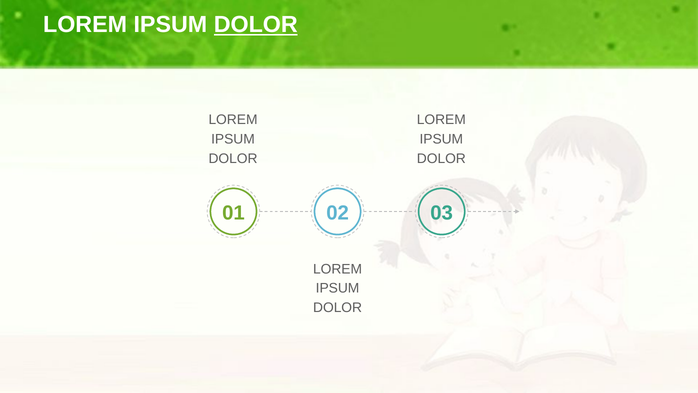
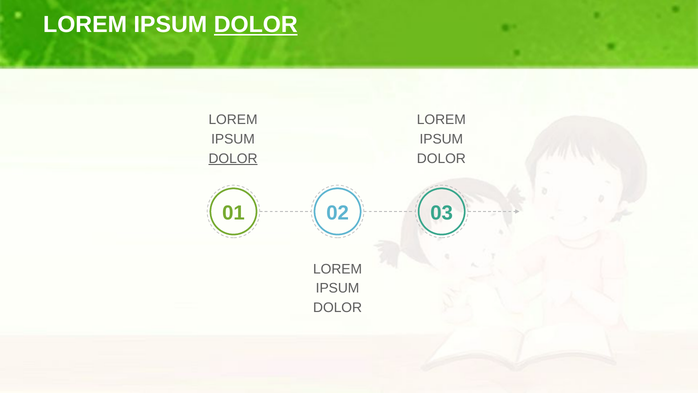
DOLOR underline: none -> present (233, 159)
